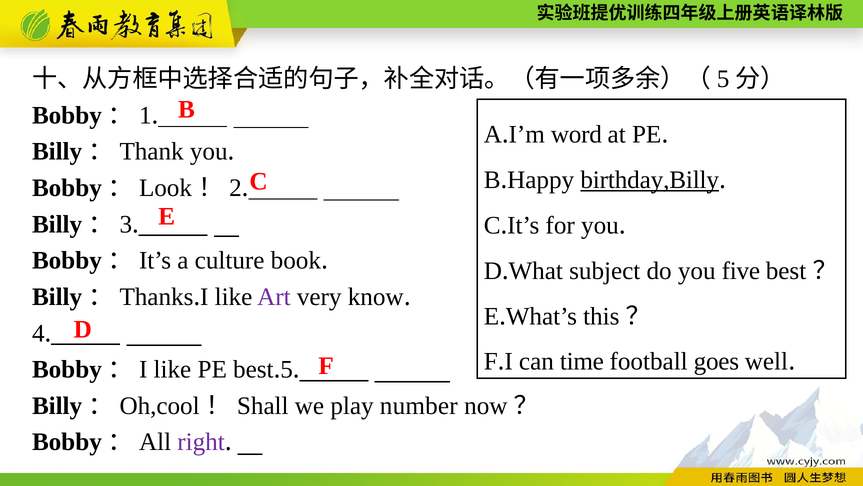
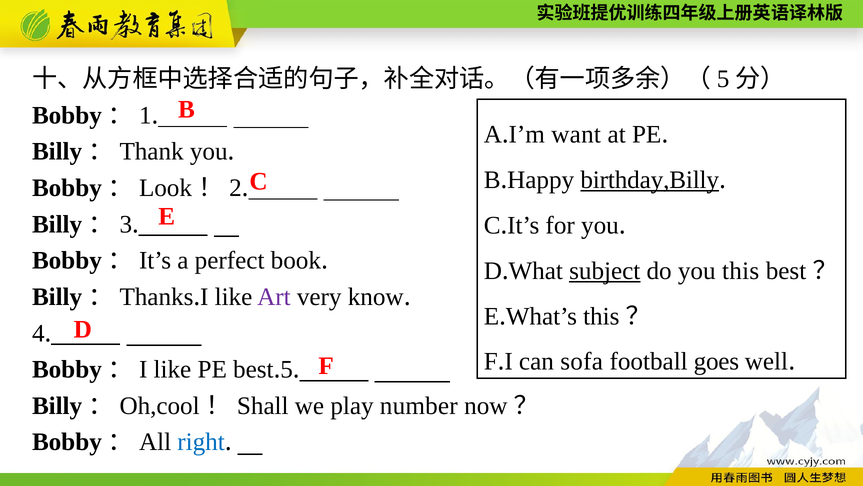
word: word -> want (576, 135)
culture: culture -> perfect (230, 260)
subject underline: none -> present (605, 271)
you five: five -> this (741, 271)
time: time -> sofa (582, 361)
right colour: purple -> blue (201, 442)
